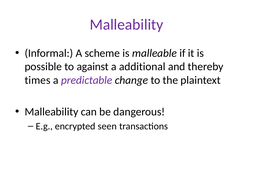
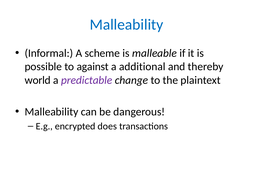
Malleability colour: purple -> blue (126, 24)
times: times -> world (38, 80)
seen: seen -> does (107, 126)
